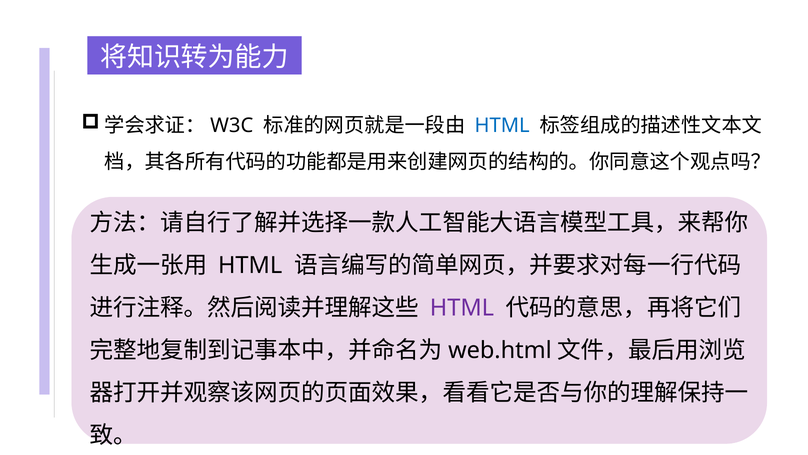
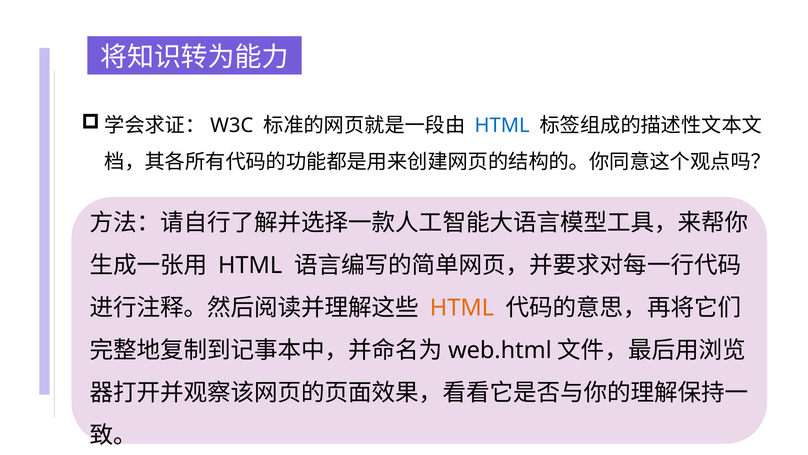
HTML colour: purple -> orange (462, 307)
